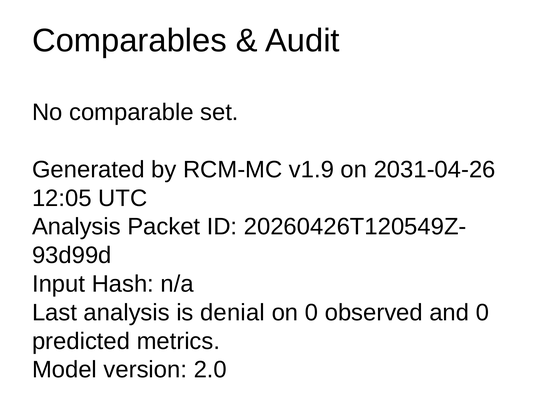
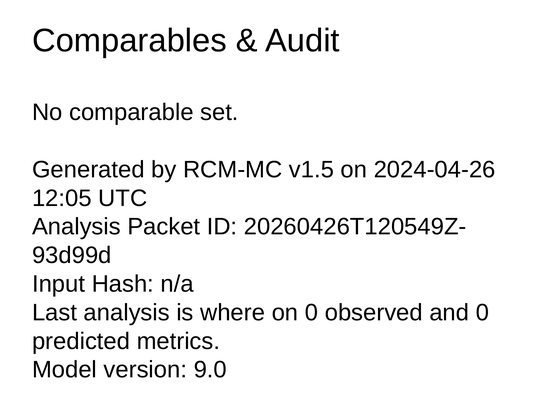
v1.9: v1.9 -> v1.5 (311, 170)
2031-04-26: 2031-04-26 -> 2024-04-26 (435, 170)
denial: denial -> where (233, 313)
2.0: 2.0 -> 9.0 (210, 370)
